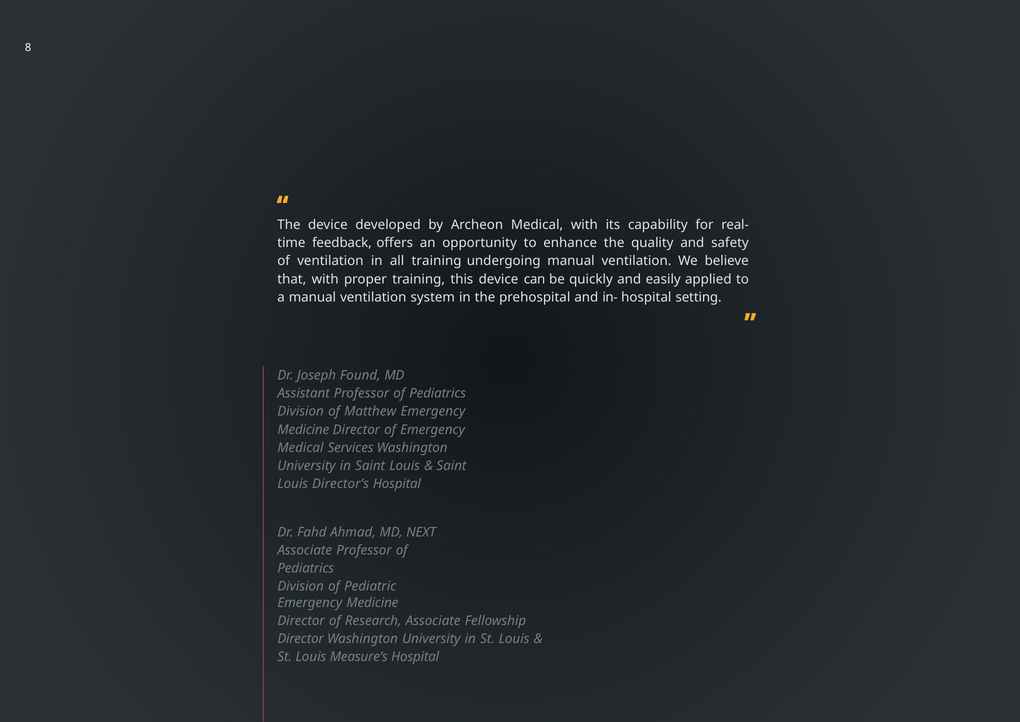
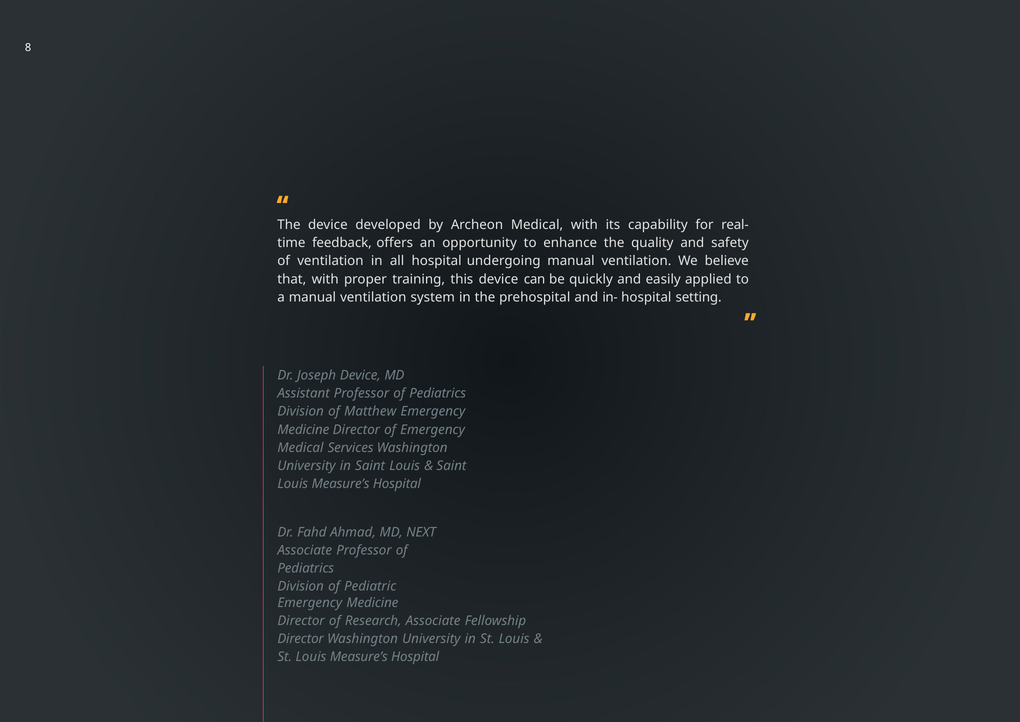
all training: training -> hospital (437, 261)
Joseph Found: Found -> Device (360, 375)
Director’s: Director’s -> Measure’s (341, 483)
